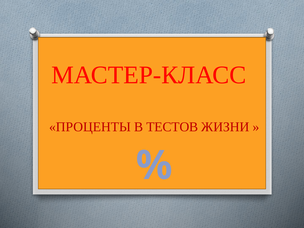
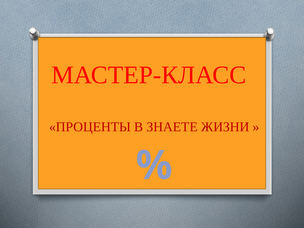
ТЕСТОВ: ТЕСТОВ -> ЗНАЕТЕ (172, 127)
